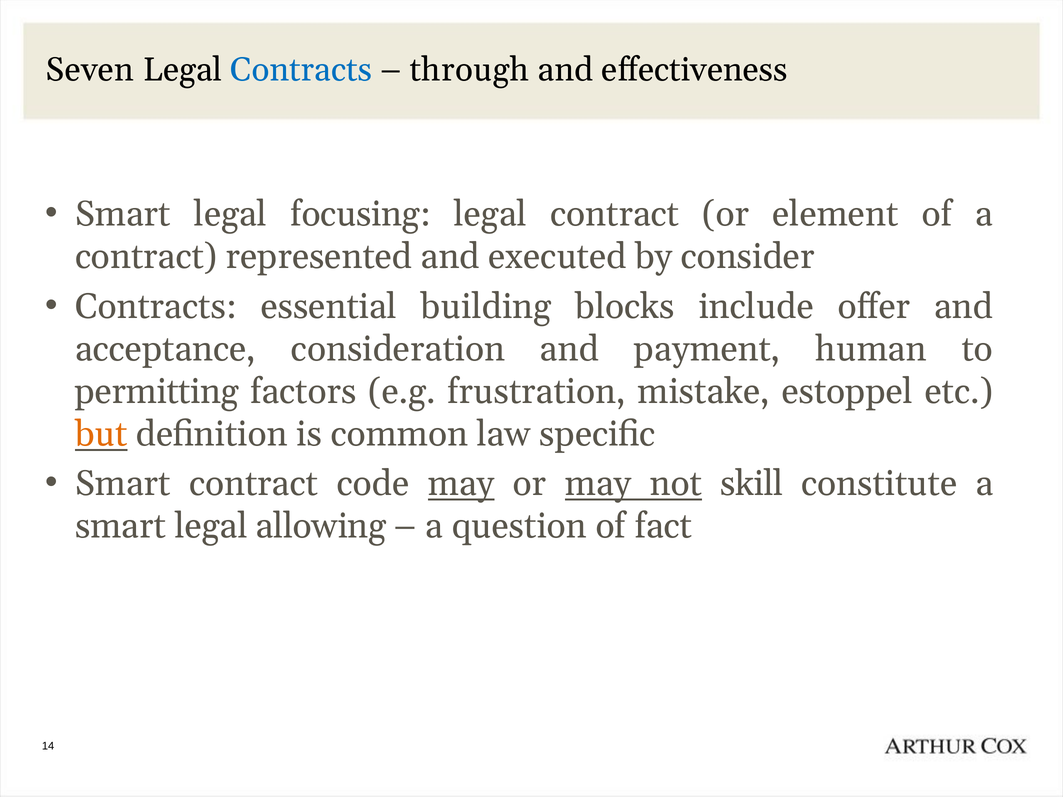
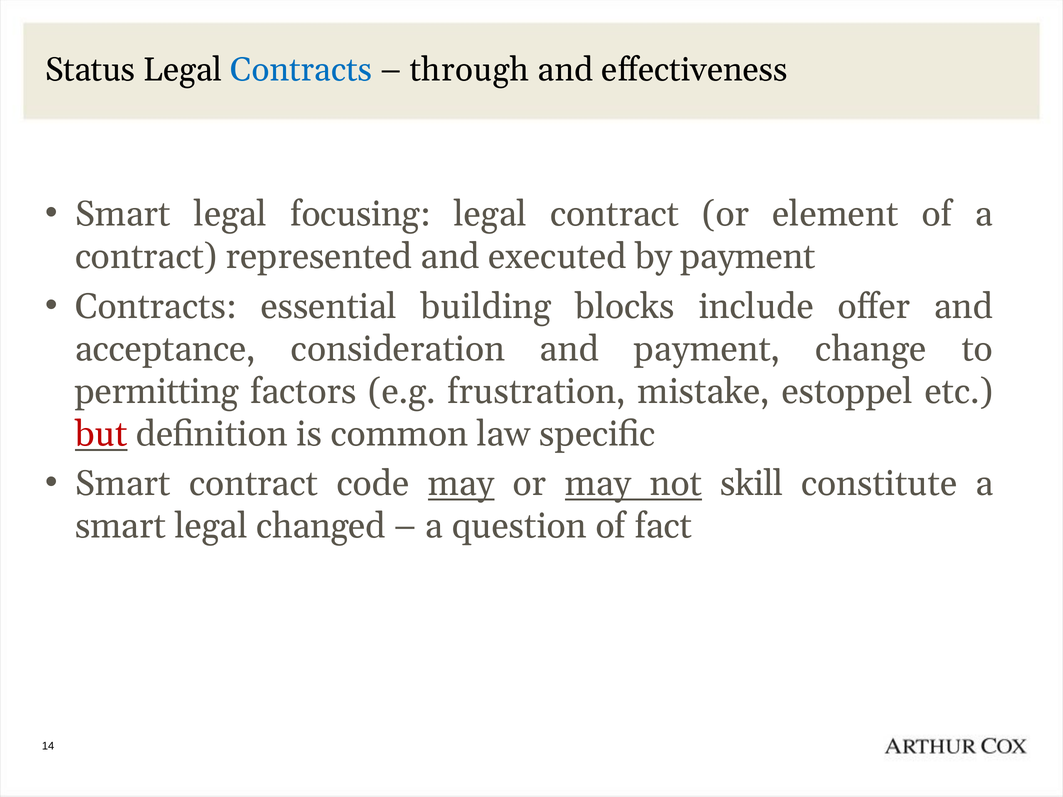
Seven: Seven -> Status (90, 70)
by consider: consider -> payment (748, 257)
human: human -> change (871, 349)
but colour: orange -> red (101, 434)
allowing: allowing -> changed (321, 526)
